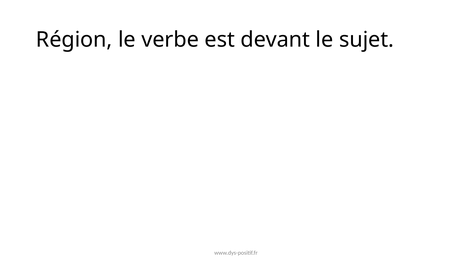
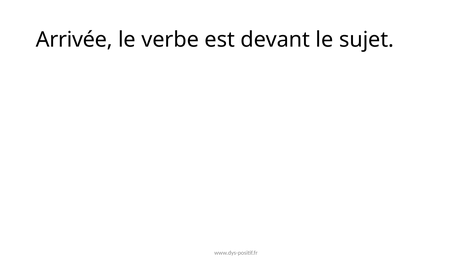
Région: Région -> Arrivée (74, 40)
